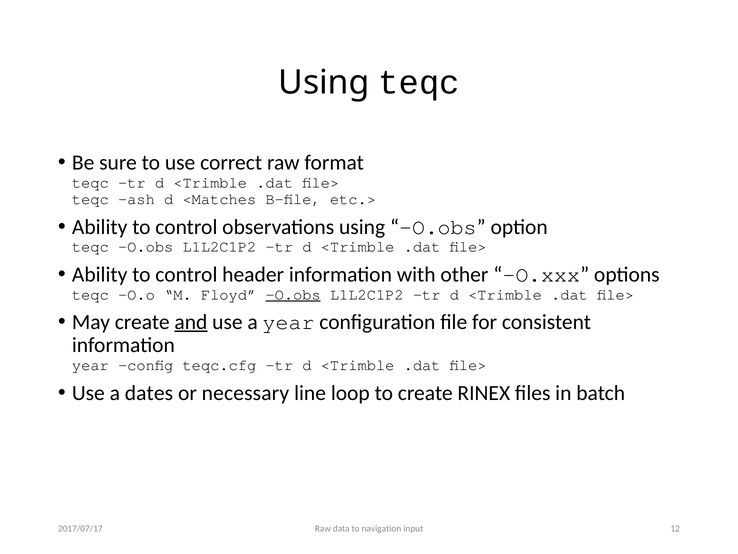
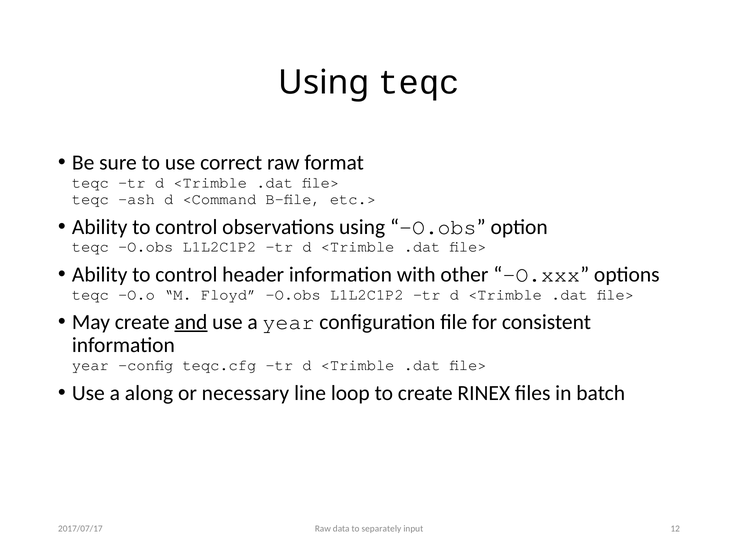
<Matches: <Matches -> <Command (219, 199)
O.obs underline: present -> none (293, 294)
dates: dates -> along (149, 393)
navigation: navigation -> separately (381, 528)
